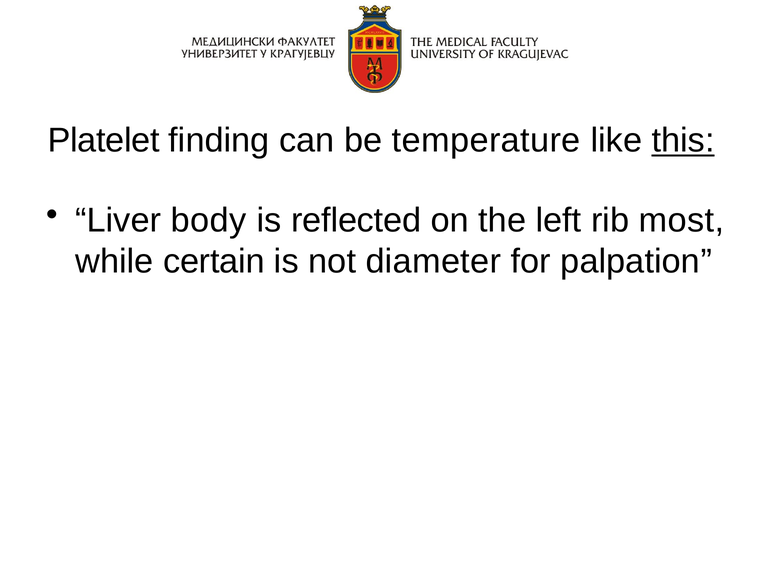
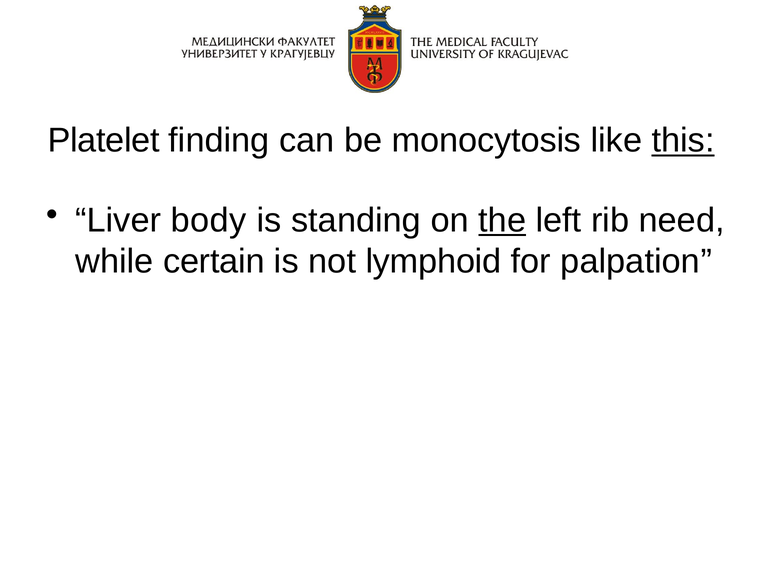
temperature: temperature -> monocytosis (487, 140)
reflected: reflected -> standing (356, 220)
the underline: none -> present (502, 220)
most: most -> need (682, 220)
diameter: diameter -> lymphoid (434, 261)
